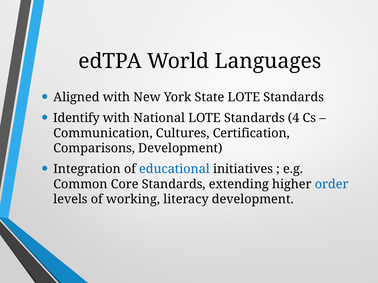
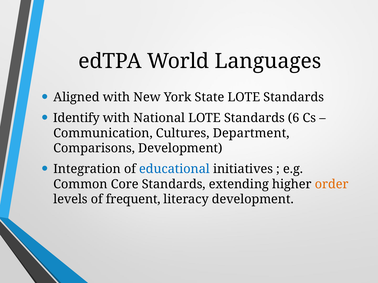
4: 4 -> 6 (294, 118)
Certification: Certification -> Department (251, 133)
order colour: blue -> orange (332, 184)
working: working -> frequent (133, 200)
